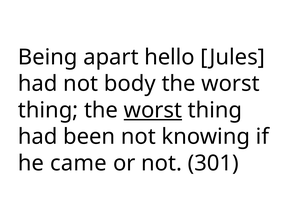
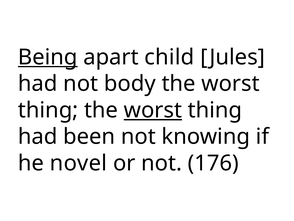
Being underline: none -> present (48, 57)
hello: hello -> child (169, 57)
came: came -> novel (78, 163)
301: 301 -> 176 (213, 163)
